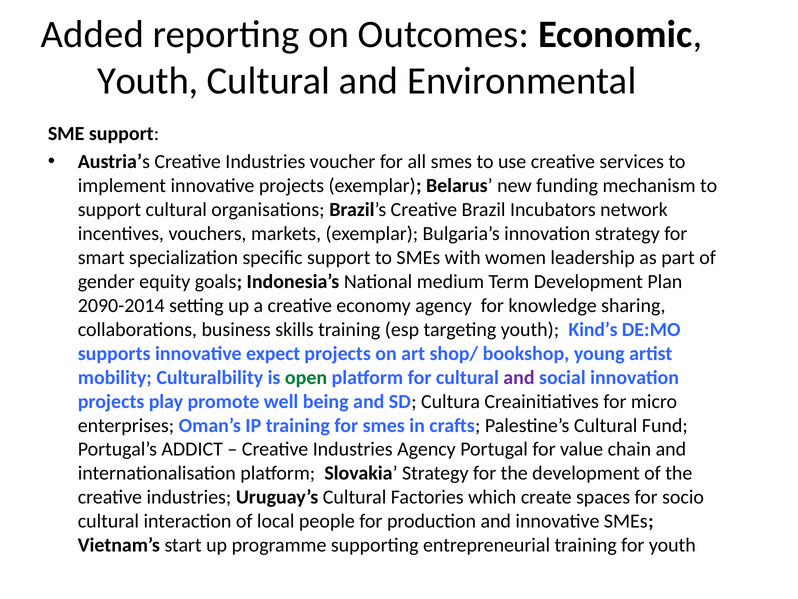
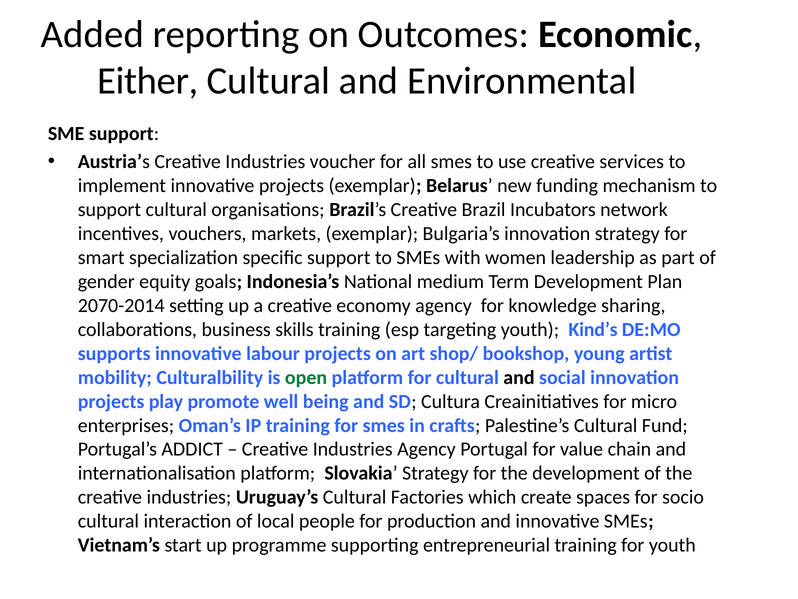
Youth: Youth -> Either (148, 81)
2090-2014: 2090-2014 -> 2070-2014 (121, 305)
expect: expect -> labour (273, 353)
and colour: purple -> black (519, 377)
